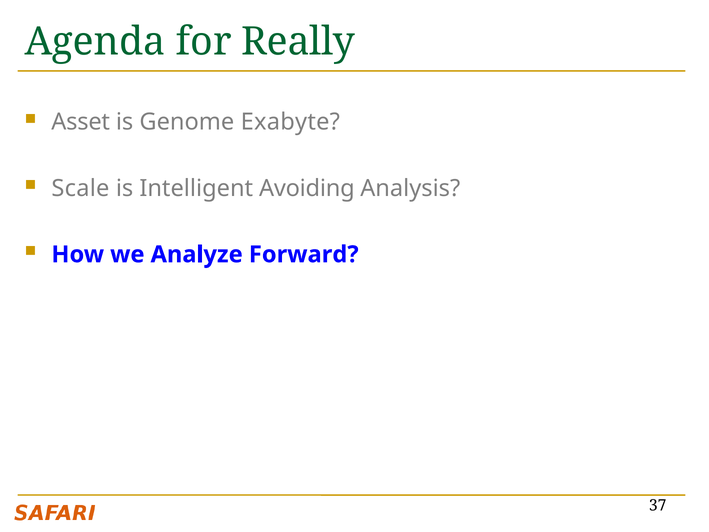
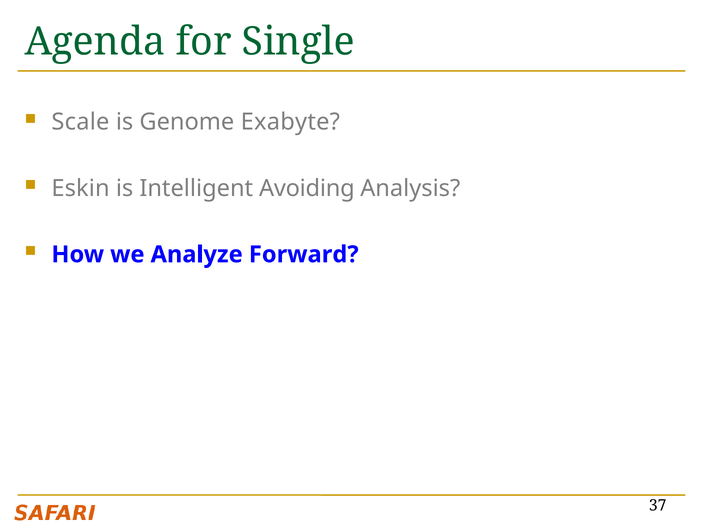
Really: Really -> Single (298, 42)
Asset: Asset -> Scale (80, 122)
Scale: Scale -> Eskin (81, 188)
